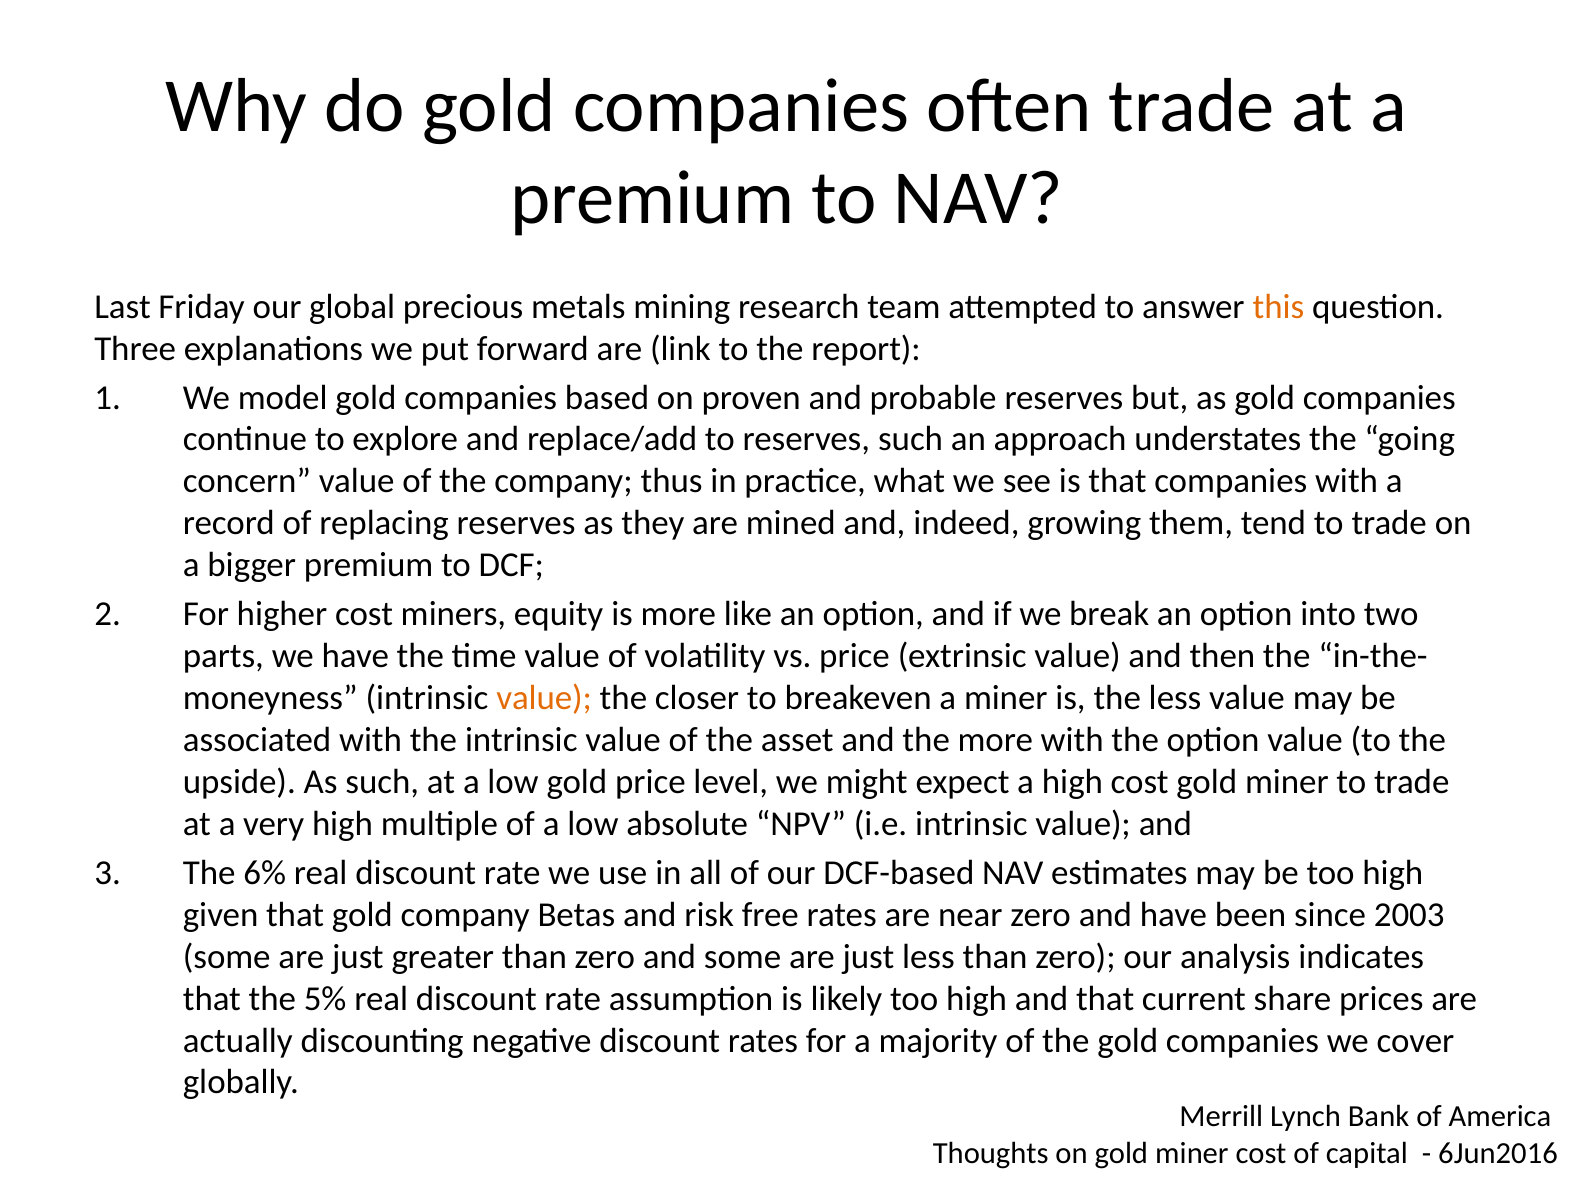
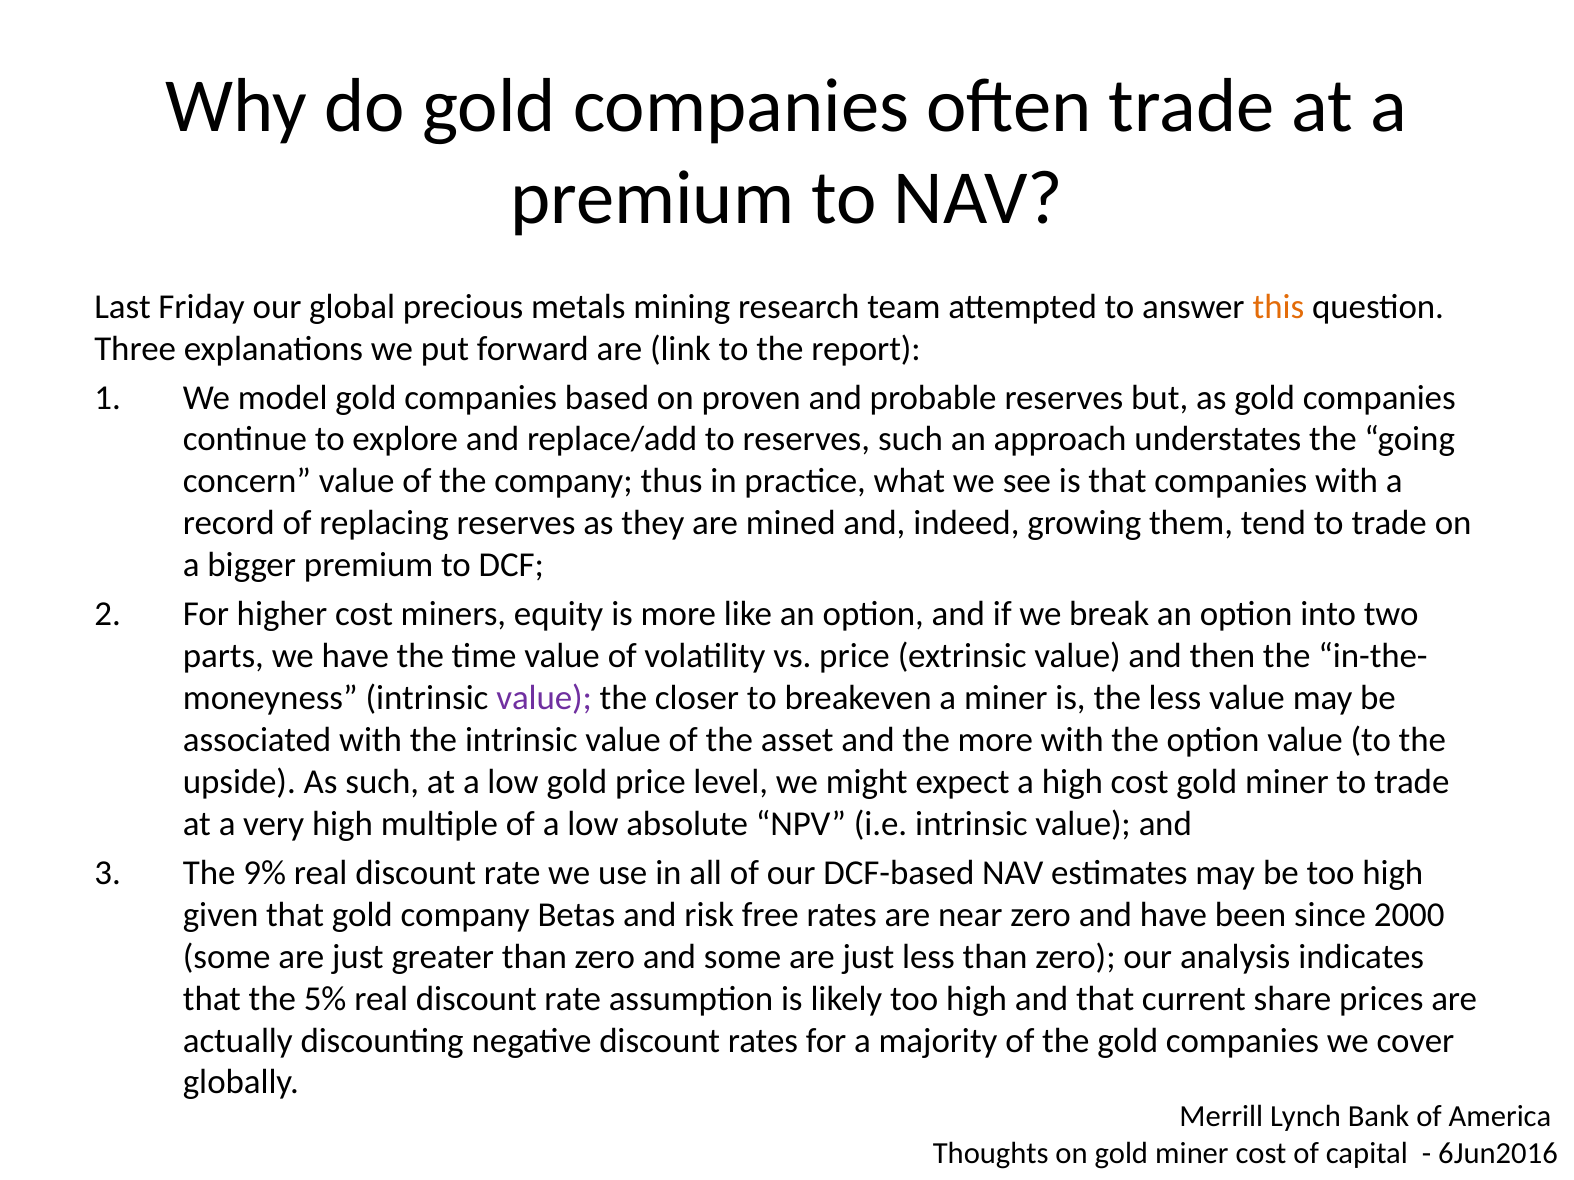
value colour: orange -> purple (544, 698)
6%: 6% -> 9% (265, 873)
2003: 2003 -> 2000 (1409, 915)
